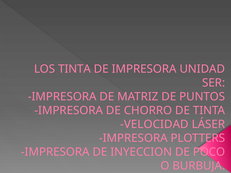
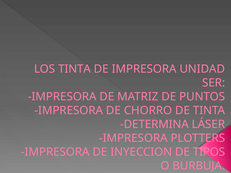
VELOCIDAD: VELOCIDAD -> DETERMINA (154, 124)
POCO: POCO -> TIPOS (209, 152)
